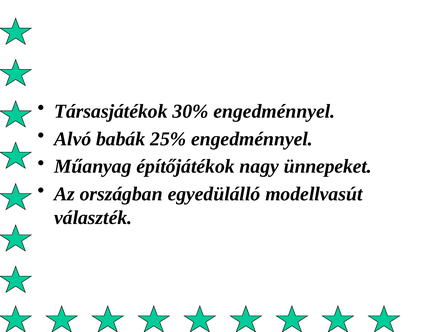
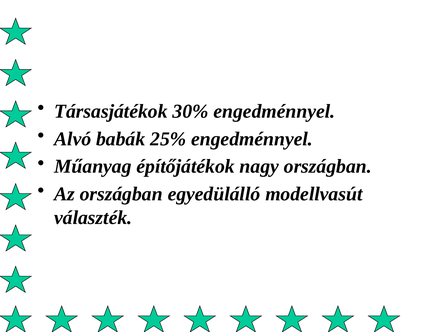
nagy ünnepeket: ünnepeket -> országban (328, 166)
